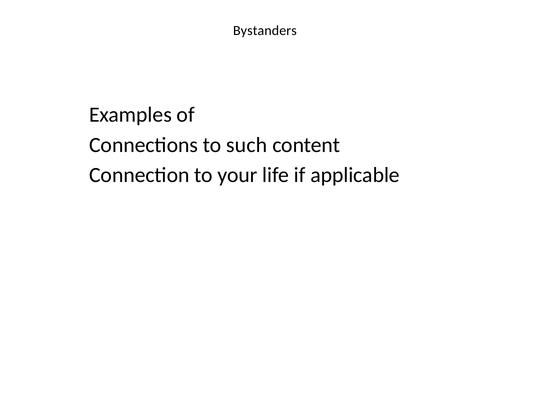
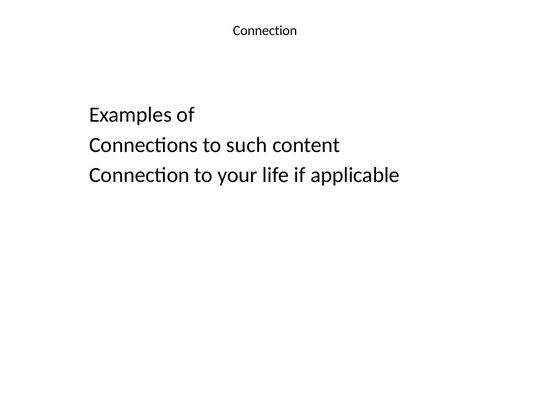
Bystanders: Bystanders -> Connection (265, 31)
